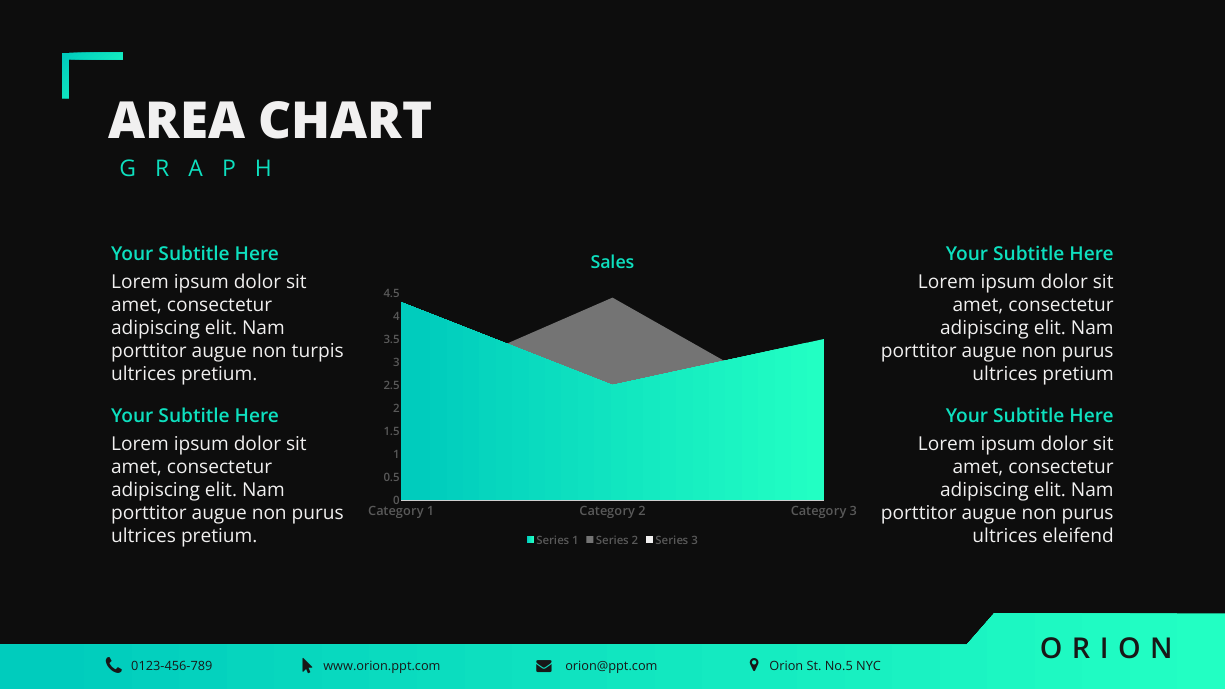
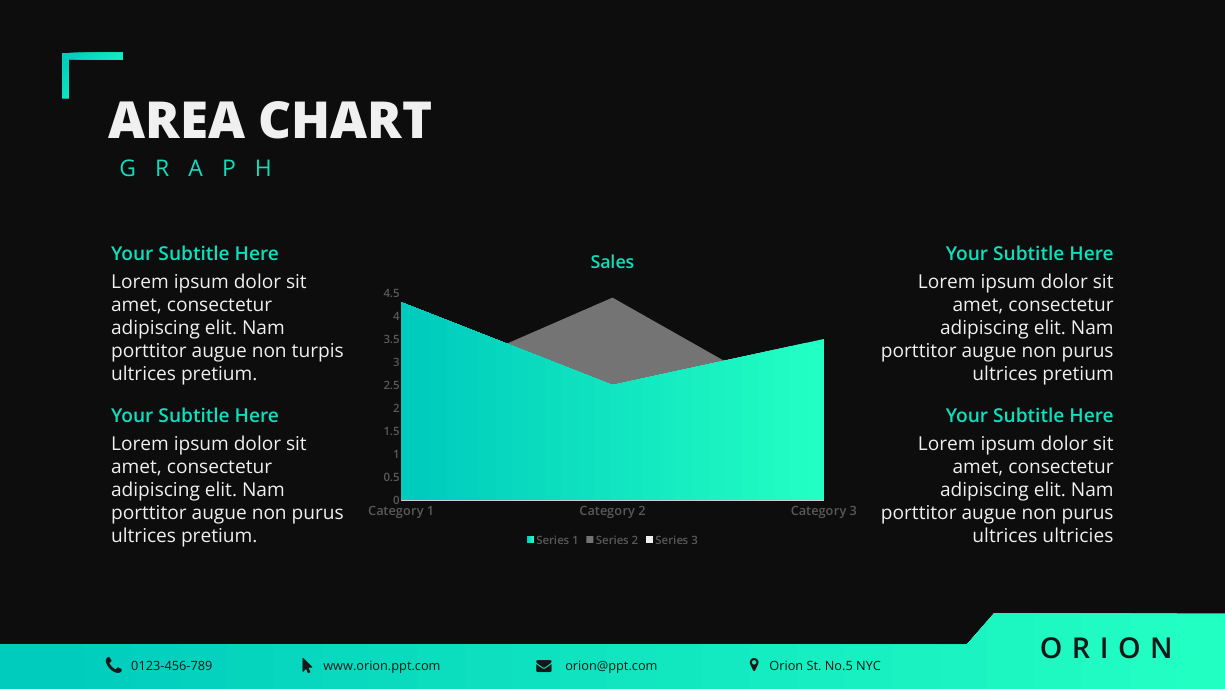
eleifend: eleifend -> ultricies (1078, 536)
